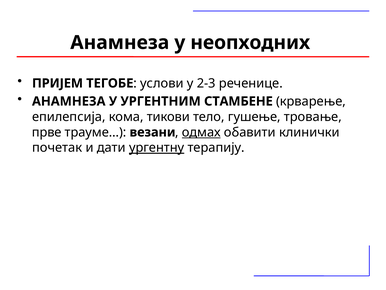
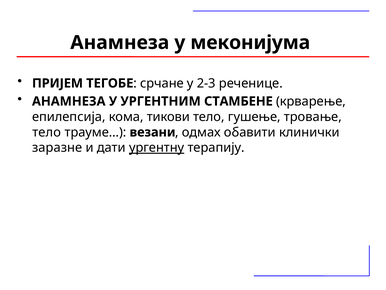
неопходних: неопходних -> меконијума (250, 43)
услови: услови -> срчане (162, 83)
прве: прве -> тело (47, 132)
одмах underline: present -> none (201, 132)
почетак: почетак -> заразне (57, 147)
